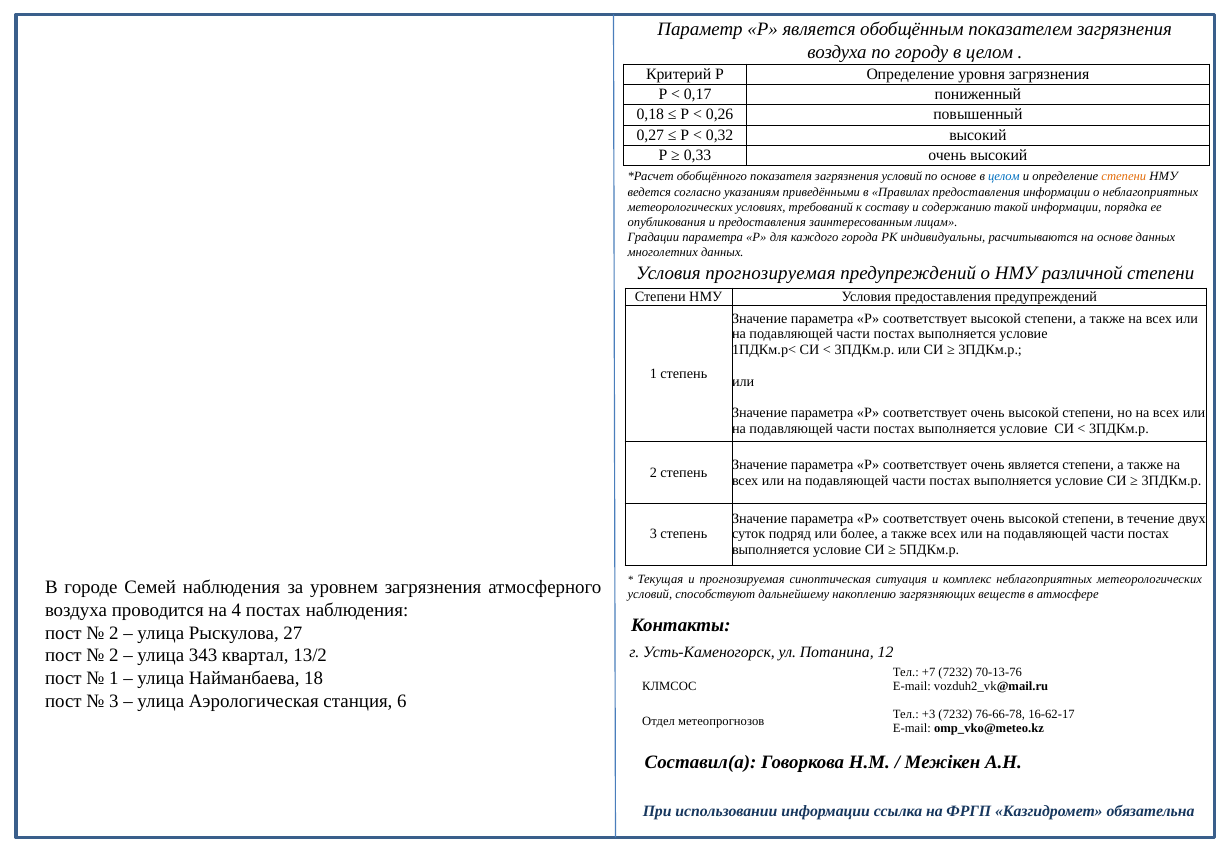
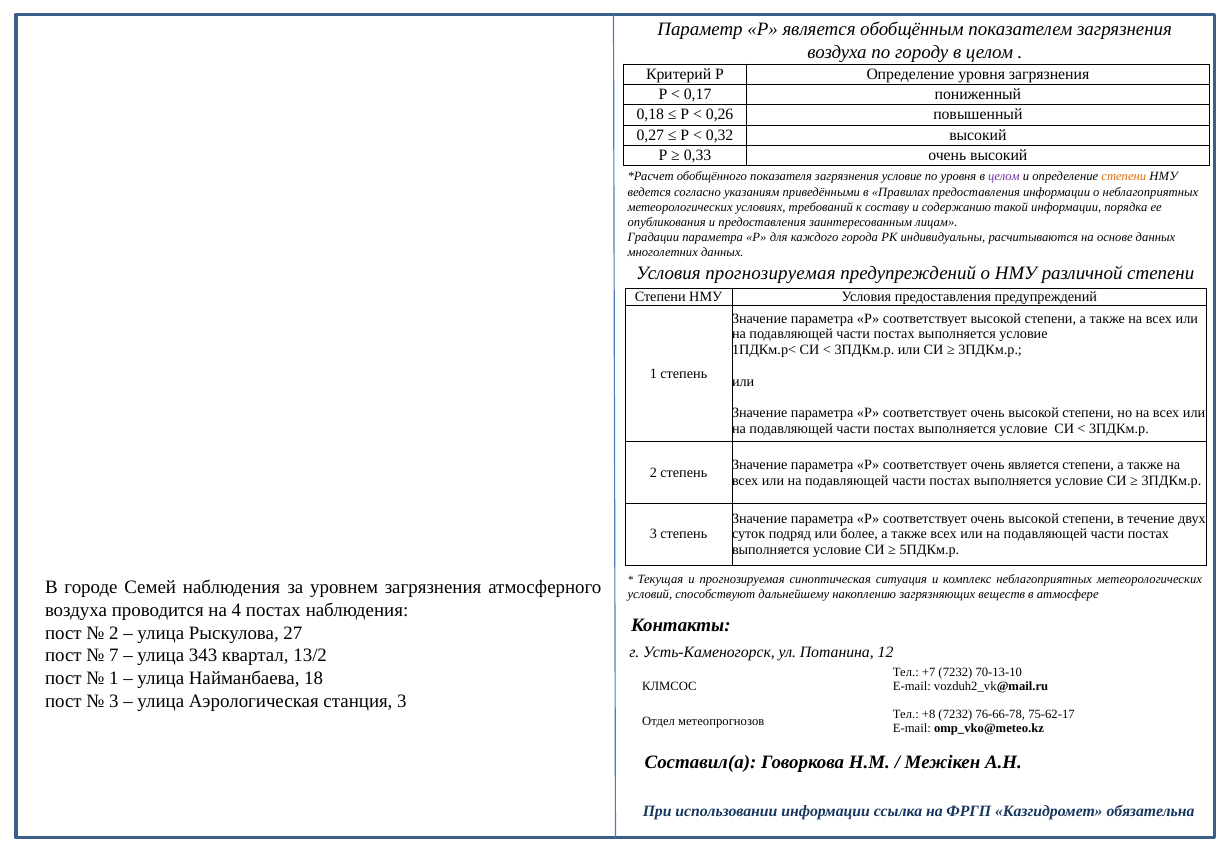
загрязнения условий: условий -> условие (902, 177)
по основе: основе -> уровня (959, 177)
целом colour: blue -> purple (1004, 177)
2: 2 -> 7 (114, 656)
70-13-76: 70-13-76 -> 70-13-10 (999, 672)
станция 6: 6 -> 3 (402, 701)
+3: +3 -> +8 (929, 714)
16-62-17: 16-62-17 -> 75-62-17 (1051, 714)
